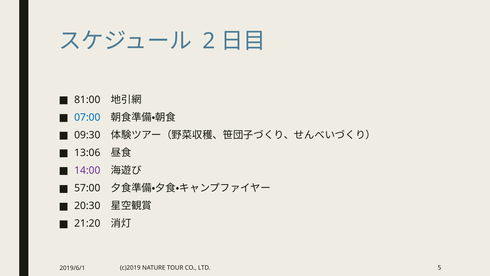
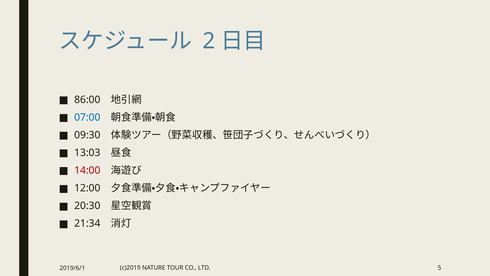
81:00: 81:00 -> 86:00 (87, 100)
13:06: 13:06 -> 13:03 (87, 153)
14:00 colour: purple -> red (87, 170)
57:00: 57:00 -> 12:00 (87, 188)
21:20: 21:20 -> 21:34 (87, 223)
